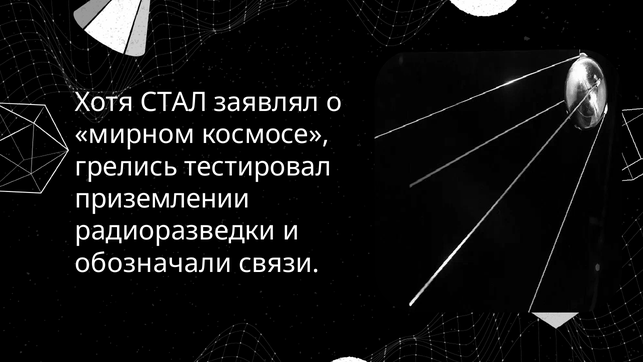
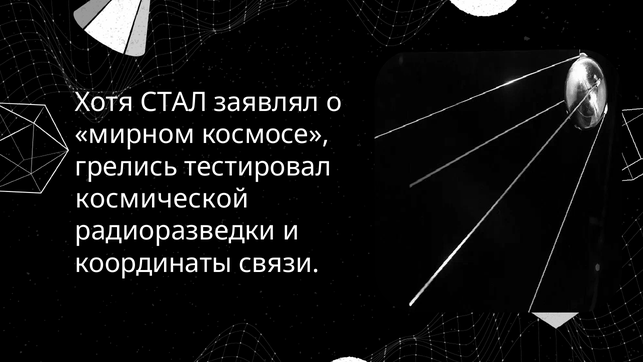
приземлении: приземлении -> космической (162, 199)
обозначали: обозначали -> координаты (153, 263)
